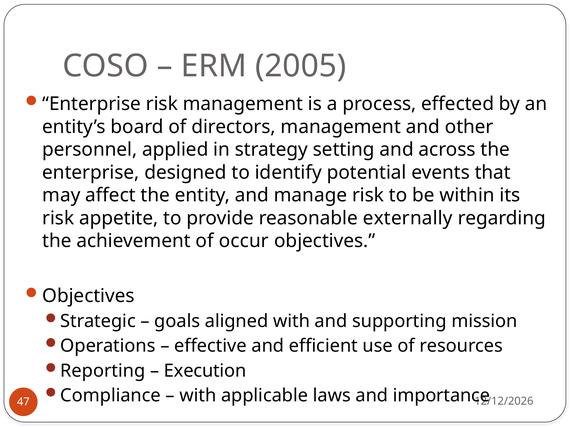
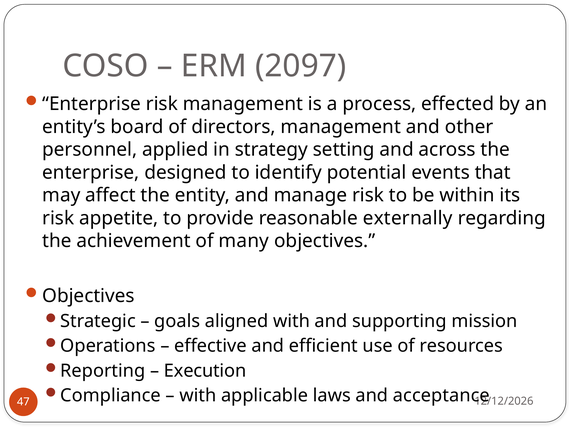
2005: 2005 -> 2097 (301, 66)
occur: occur -> many (244, 241)
importance: importance -> acceptance (441, 395)
